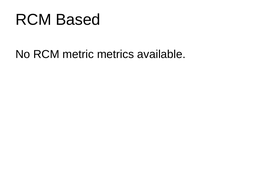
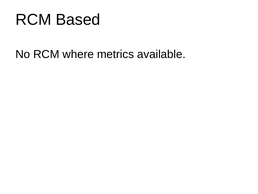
metric: metric -> where (78, 54)
